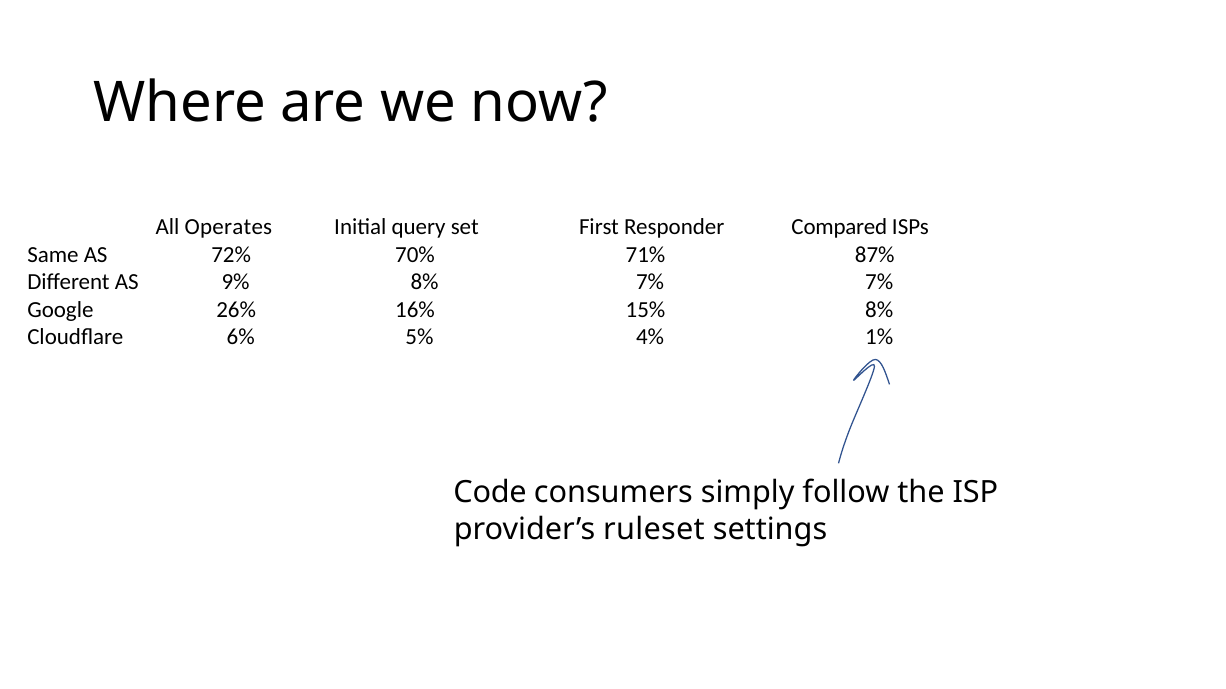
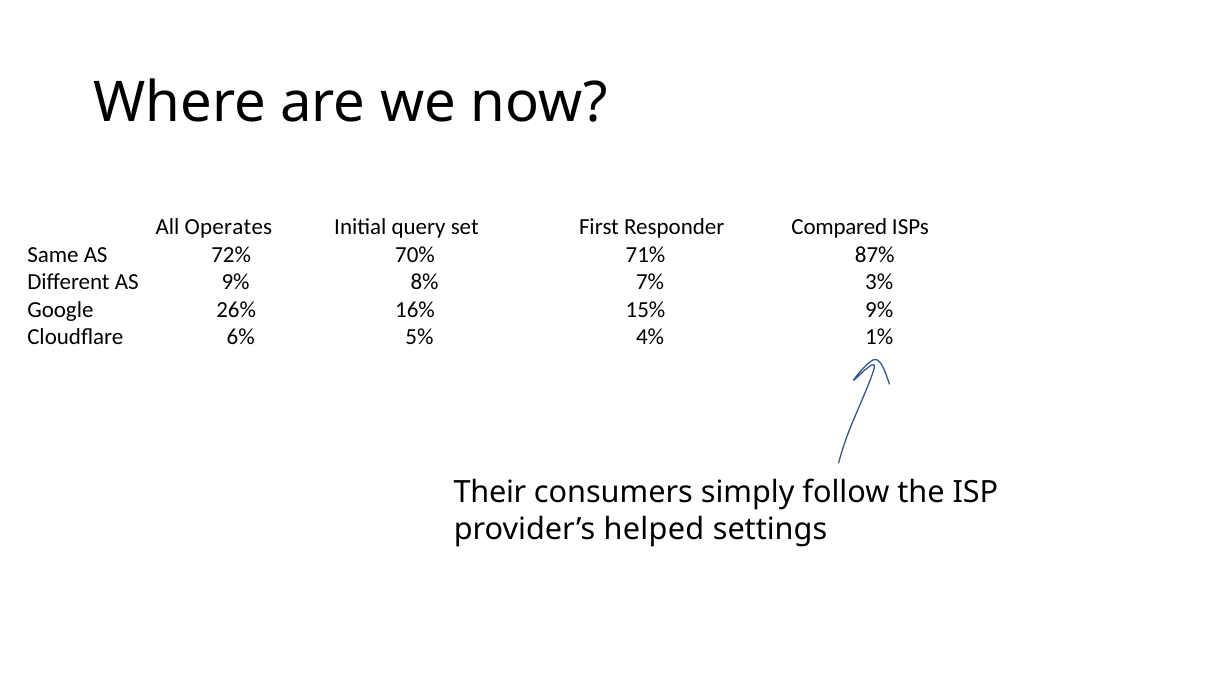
7% 7%: 7% -> 3% (879, 282)
15% 8%: 8% -> 9% (879, 310)
Code: Code -> Their (490, 493)
ruleset: ruleset -> helped (654, 529)
